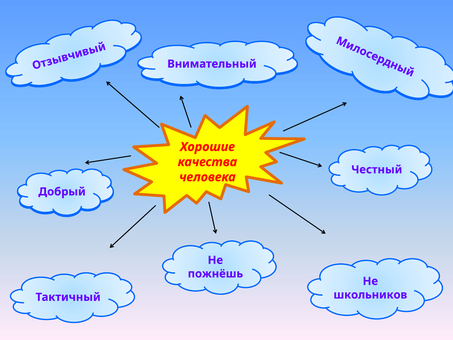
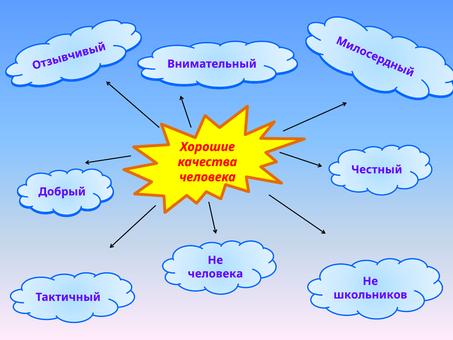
пожнёшь: пожнёшь -> человека (215, 274)
